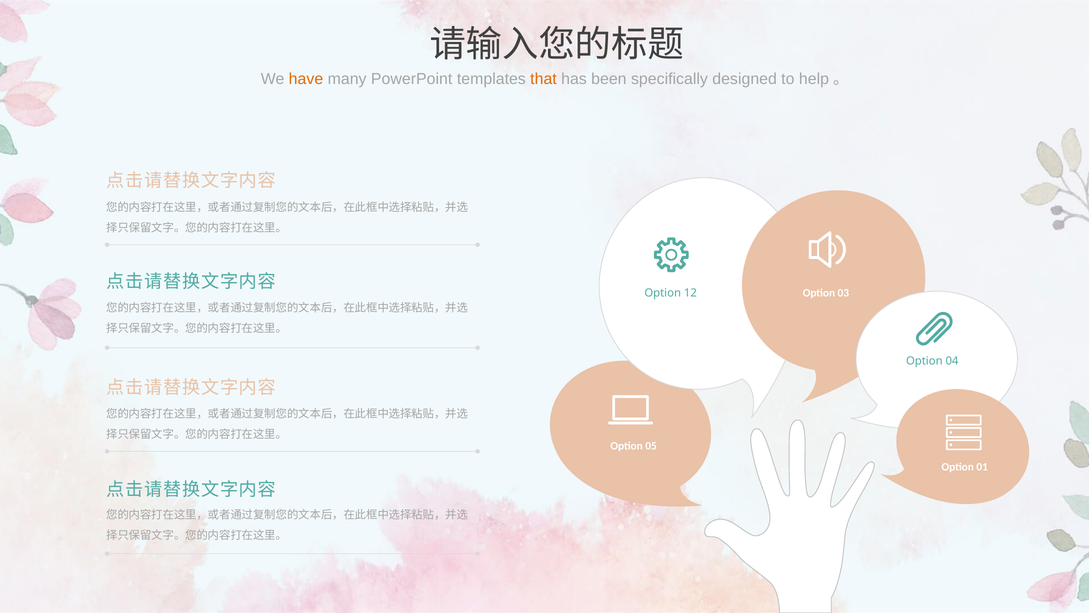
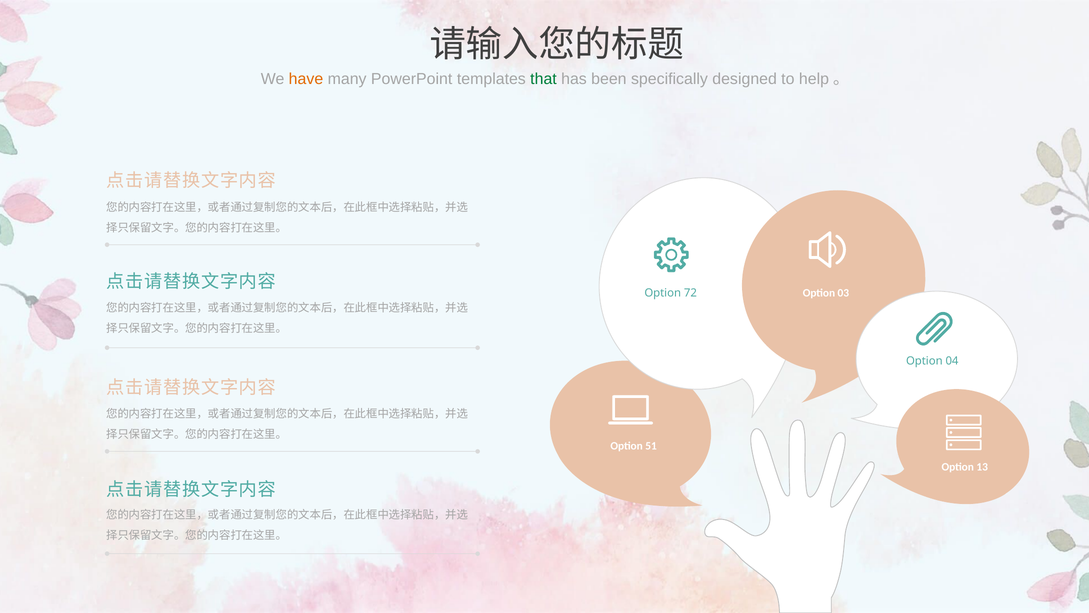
that colour: orange -> green (543, 79)
12: 12 -> 72 (690, 293)
05: 05 -> 51 (651, 445)
01: 01 -> 13 (982, 467)
